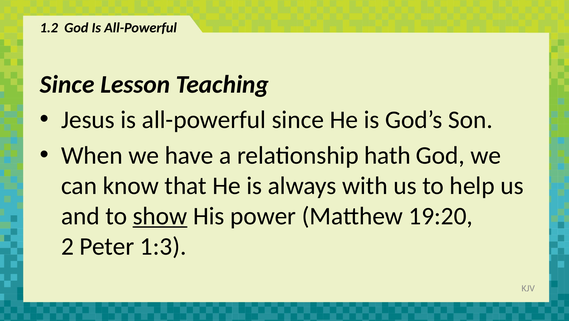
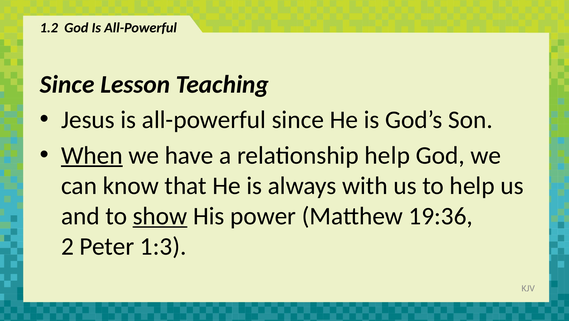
When underline: none -> present (92, 155)
relationship hath: hath -> help (387, 155)
19:20: 19:20 -> 19:36 (441, 216)
